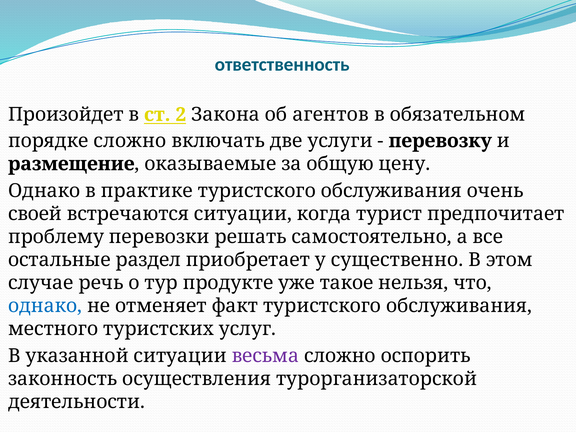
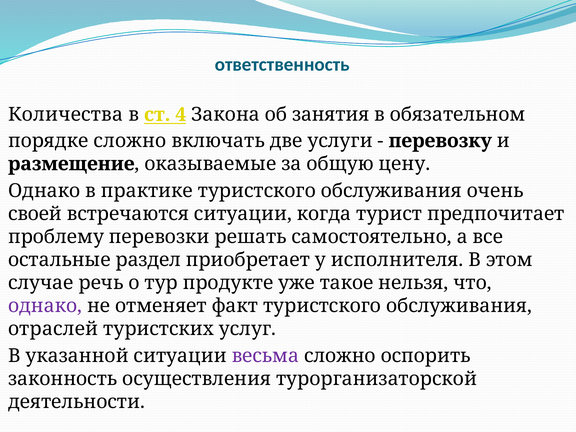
Произойдет: Произойдет -> Количества (66, 115)
2: 2 -> 4 (181, 115)
агентов: агентов -> занятия (331, 115)
существенно: существенно -> исполнителя (397, 260)
однако colour: blue -> purple (45, 306)
местного: местного -> отраслей (53, 329)
